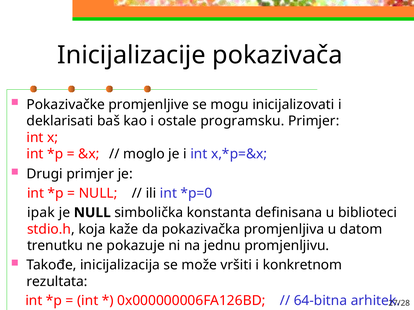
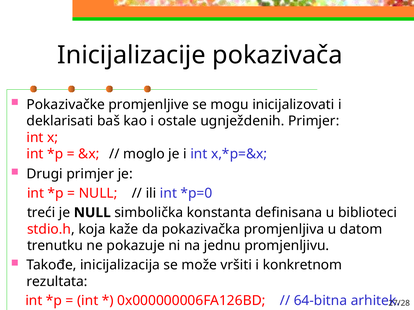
programsku: programsku -> ugnježdenih (242, 121)
ipak: ipak -> treći (41, 213)
